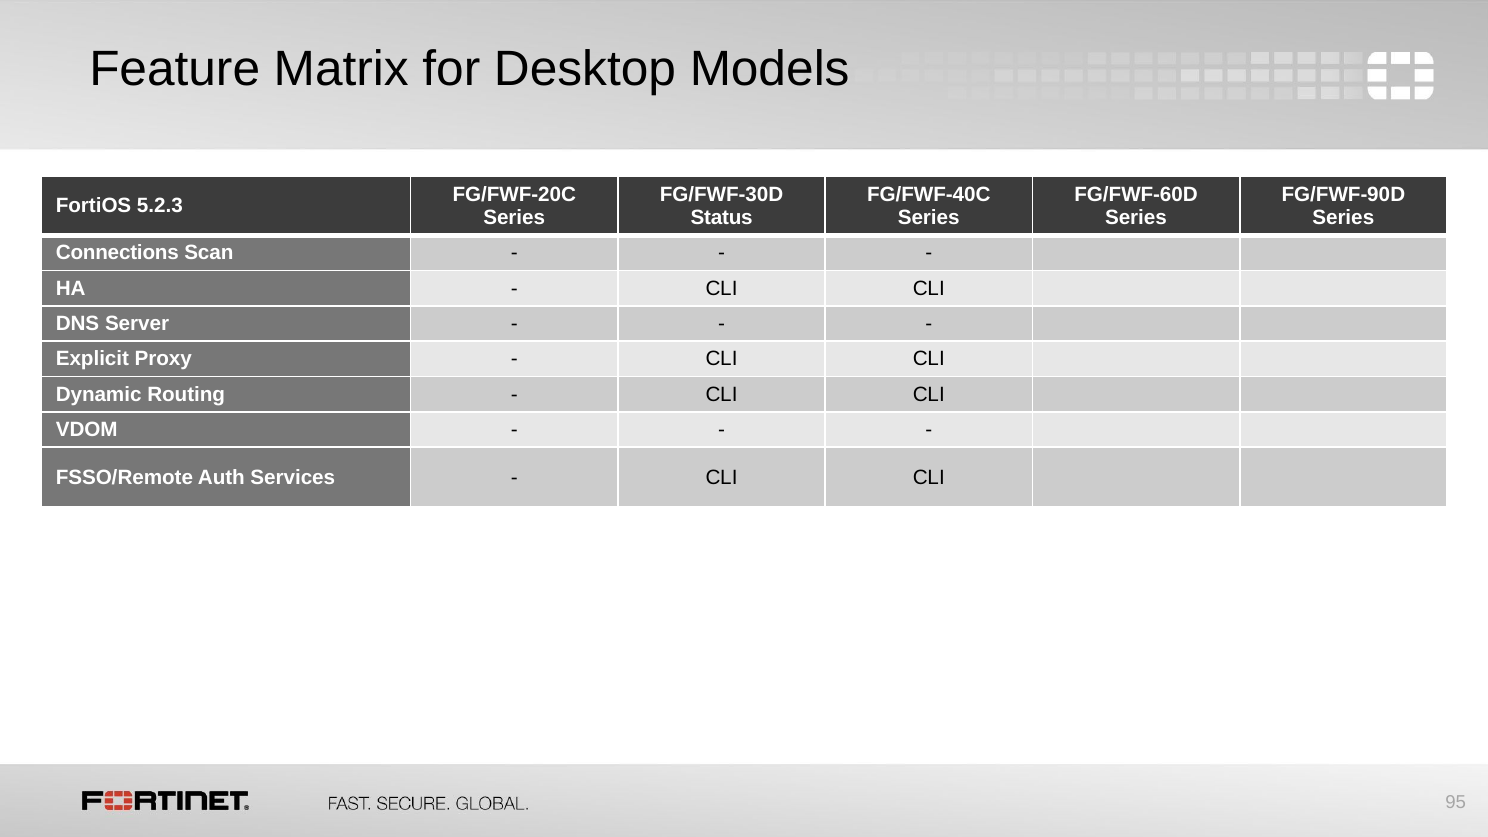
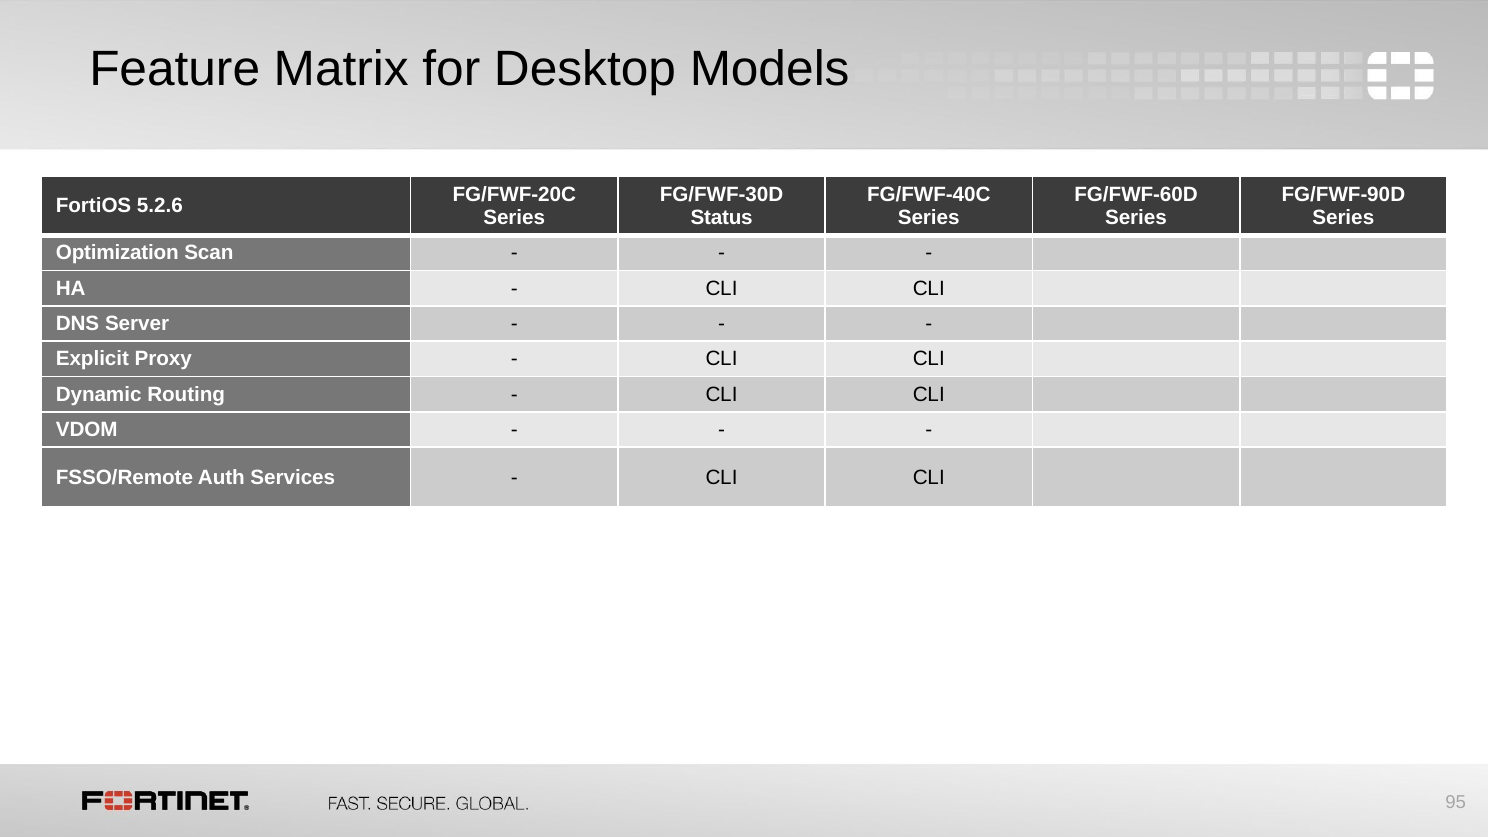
5.2.3: 5.2.3 -> 5.2.6 (160, 206)
Connections: Connections -> Optimization (117, 253)
